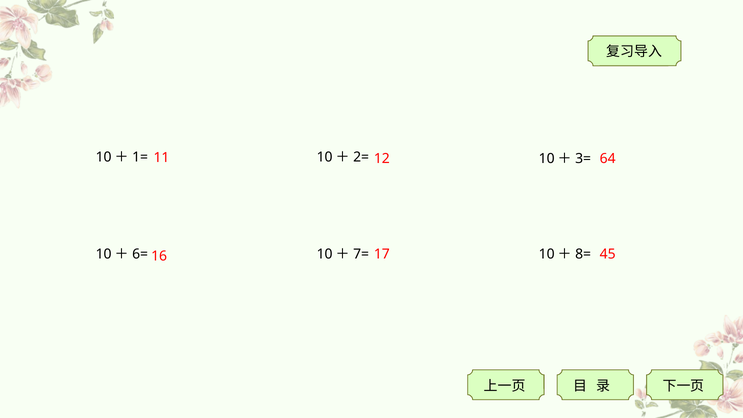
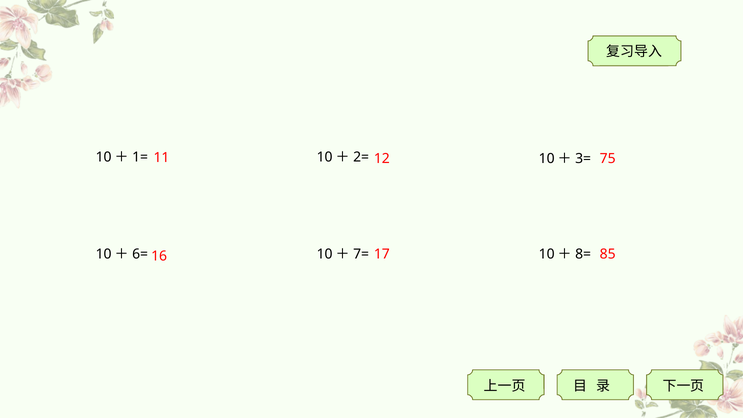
64: 64 -> 75 (608, 158)
45: 45 -> 85 (608, 254)
